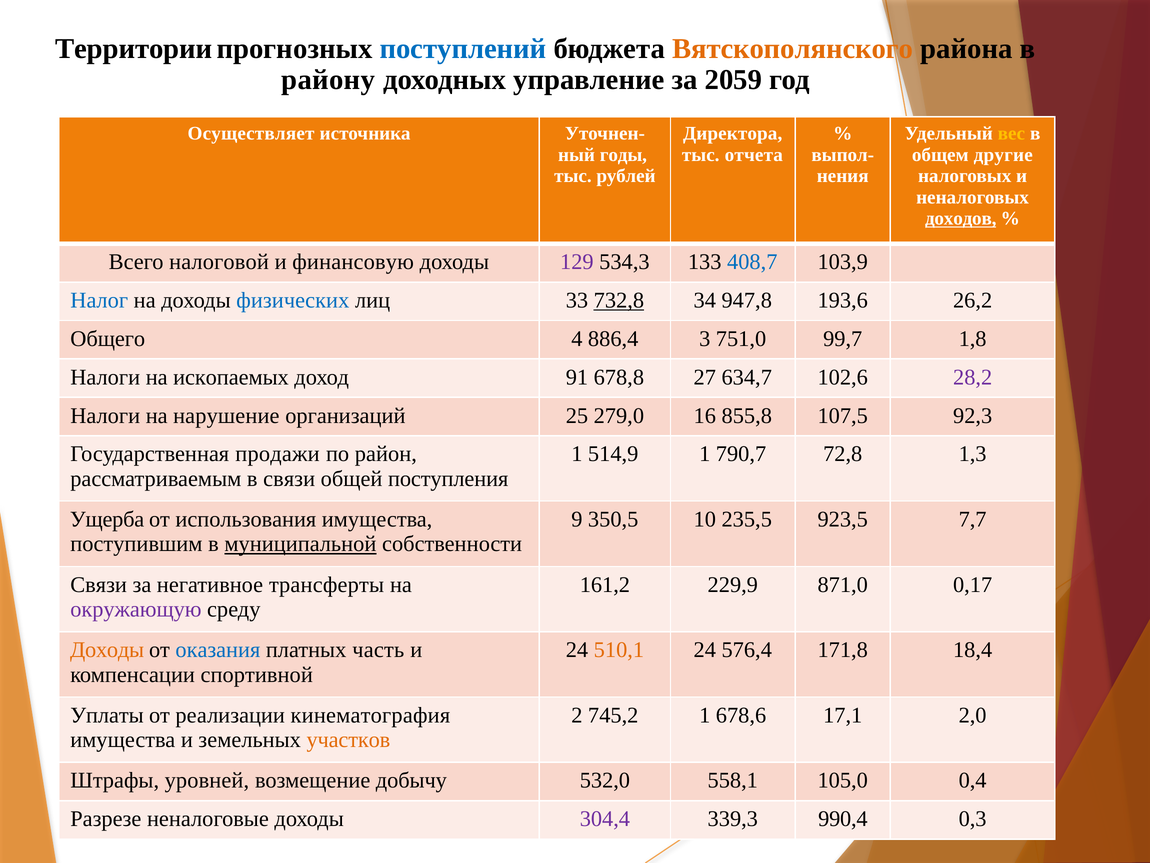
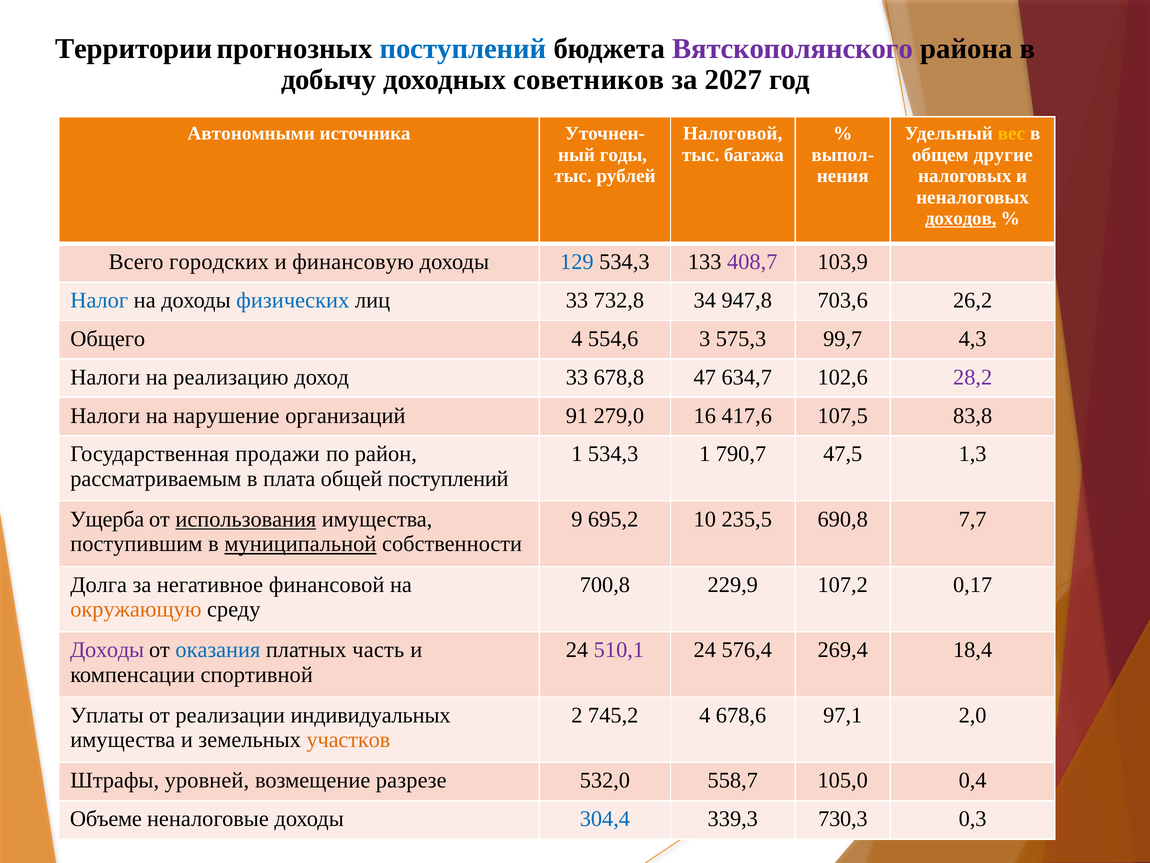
Вятскополянского colour: orange -> purple (793, 49)
району: району -> добычу (329, 80)
управление: управление -> советников (589, 80)
2059: 2059 -> 2027 (733, 80)
Осуществляет: Осуществляет -> Автономными (251, 133)
Директора: Директора -> Налоговой (733, 133)
отчета: отчета -> багажа (754, 155)
налоговой: налоговой -> городских (219, 262)
129 colour: purple -> blue (577, 262)
408,7 colour: blue -> purple (752, 262)
732,8 underline: present -> none (619, 300)
193,6: 193,6 -> 703,6 (843, 300)
886,4: 886,4 -> 554,6 (613, 339)
751,0: 751,0 -> 575,3 (741, 339)
1,8: 1,8 -> 4,3 (973, 339)
ископаемых: ископаемых -> реализацию (231, 377)
доход 91: 91 -> 33 (577, 377)
27: 27 -> 47 (705, 377)
25: 25 -> 91 (577, 415)
855,8: 855,8 -> 417,6 (747, 415)
92,3: 92,3 -> 83,8 (973, 415)
1 514,9: 514,9 -> 534,3 (613, 454)
72,8: 72,8 -> 47,5 (843, 454)
в связи: связи -> плата (289, 479)
общей поступления: поступления -> поступлений (448, 479)
использования underline: none -> present (246, 519)
350,5: 350,5 -> 695,2 (613, 519)
923,5: 923,5 -> 690,8 (843, 519)
Связи: Связи -> Долга (99, 584)
трансферты: трансферты -> финансовой (327, 584)
161,2: 161,2 -> 700,8 (605, 584)
871,0: 871,0 -> 107,2 (843, 584)
окружающую colour: purple -> orange (136, 609)
Доходы colour: orange -> purple (107, 650)
510,1 colour: orange -> purple (619, 650)
171,8: 171,8 -> 269,4 (843, 650)
кинематография: кинематография -> индивидуальных (371, 715)
745,2 1: 1 -> 4 (705, 715)
17,1: 17,1 -> 97,1 (843, 715)
добычу: добычу -> разрезе (411, 780)
558,1: 558,1 -> 558,7 (733, 780)
Разрезе: Разрезе -> Объеме (106, 819)
304,4 colour: purple -> blue (605, 819)
990,4: 990,4 -> 730,3 (843, 819)
